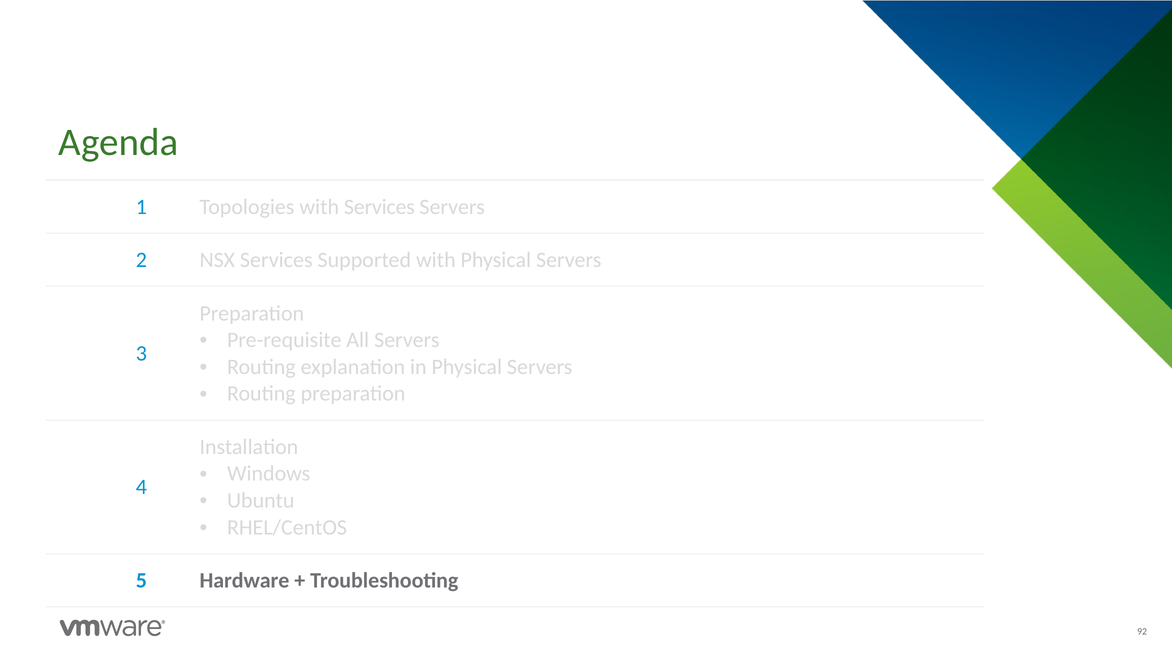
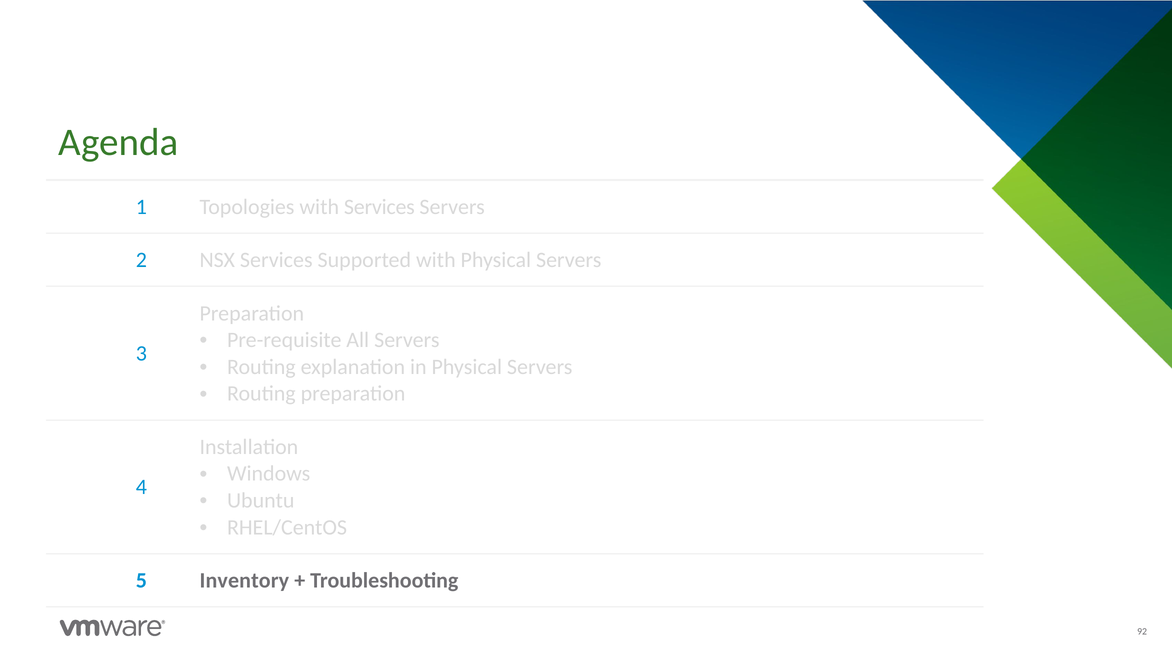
Hardware: Hardware -> Inventory (244, 581)
